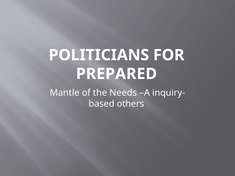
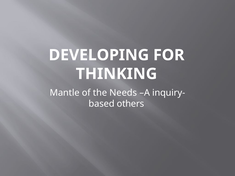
POLITICIANS: POLITICIANS -> DEVELOPING (99, 55)
PREPARED: PREPARED -> THINKING (116, 74)
